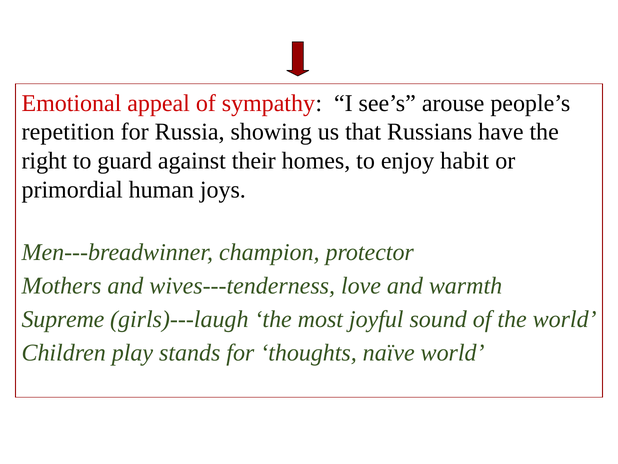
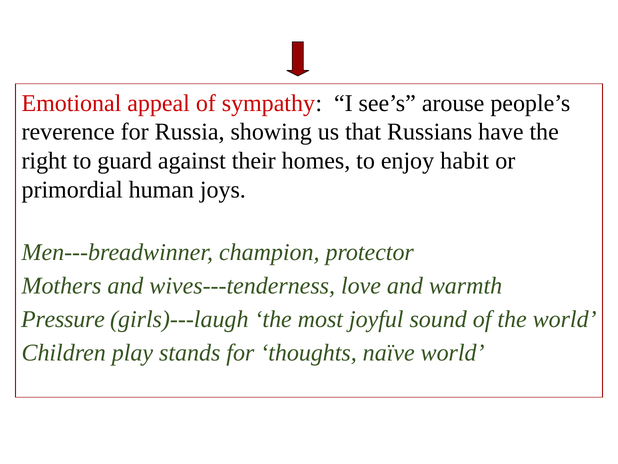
repetition: repetition -> reverence (68, 132)
Supreme: Supreme -> Pressure (63, 319)
